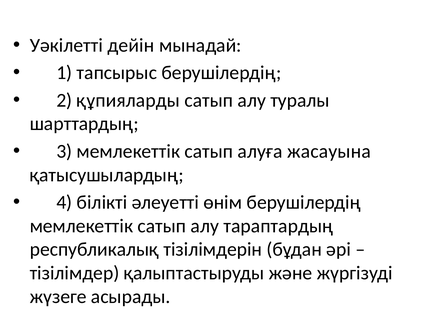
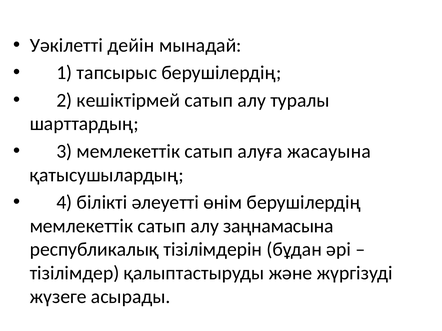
құпияларды: құпияларды -> кешіктірмей (128, 100)
тараптардың: тараптардың -> заңнамасына (278, 226)
